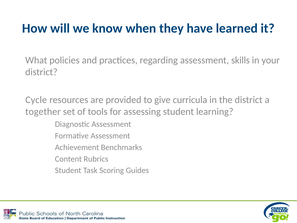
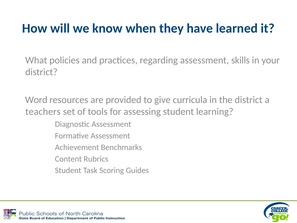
Cycle: Cycle -> Word (36, 100)
together: together -> teachers (43, 112)
